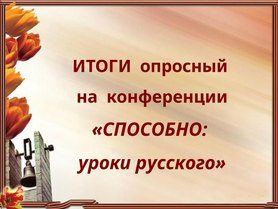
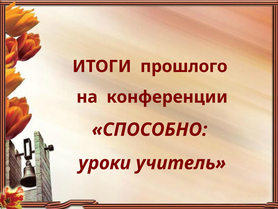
опросный: опросный -> прошлого (184, 66)
русского: русского -> учитель (181, 163)
